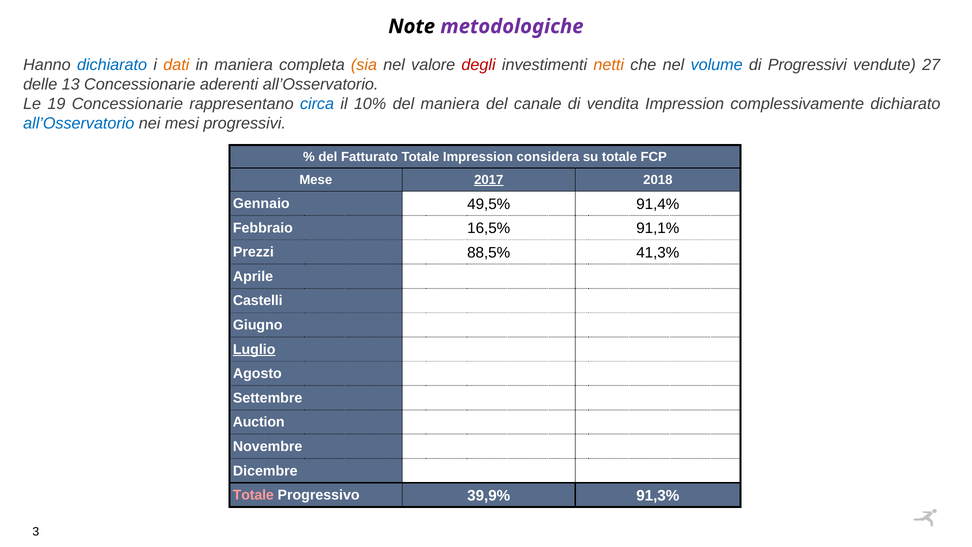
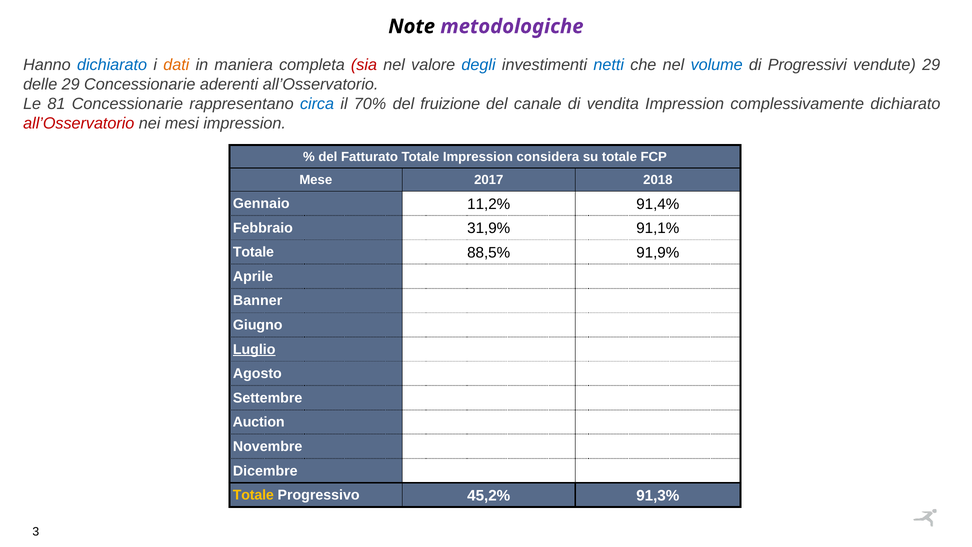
sia colour: orange -> red (364, 65)
degli colour: red -> blue (479, 65)
netti colour: orange -> blue (609, 65)
vendute 27: 27 -> 29 (931, 65)
delle 13: 13 -> 29 (71, 85)
19: 19 -> 81 (56, 104)
10%: 10% -> 70% (370, 104)
del maniera: maniera -> fruizione (450, 104)
all’Osservatorio colour: blue -> red (79, 123)
mesi progressivi: progressivi -> impression (245, 123)
2017 underline: present -> none (489, 180)
49,5%: 49,5% -> 11,2% (489, 204)
16,5%: 16,5% -> 31,9% (489, 228)
Prezzi: Prezzi -> Totale (253, 252)
41,3%: 41,3% -> 91,9% (658, 252)
Castelli: Castelli -> Banner (258, 301)
Totale colour: pink -> yellow (253, 495)
39,9%: 39,9% -> 45,2% (489, 495)
